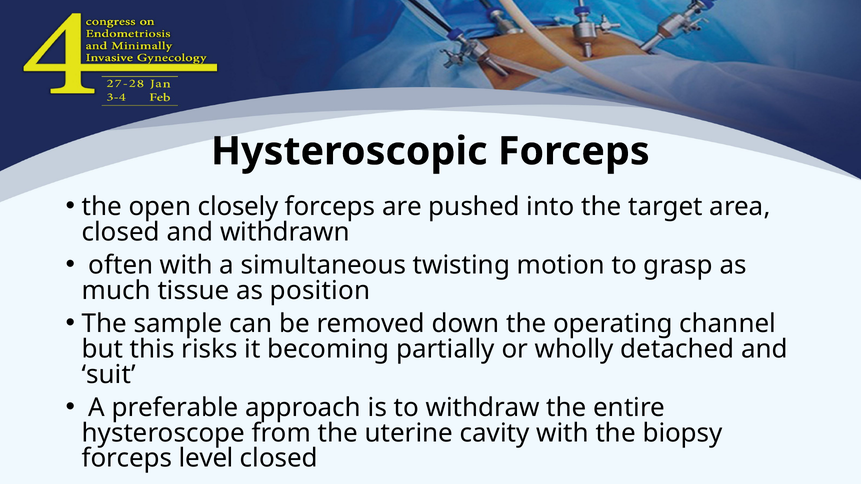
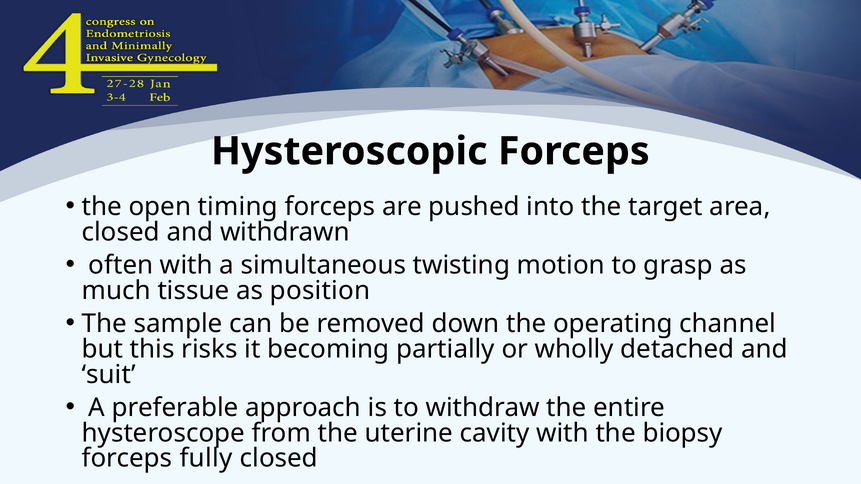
closely: closely -> timing (238, 207)
level: level -> fully (206, 459)
